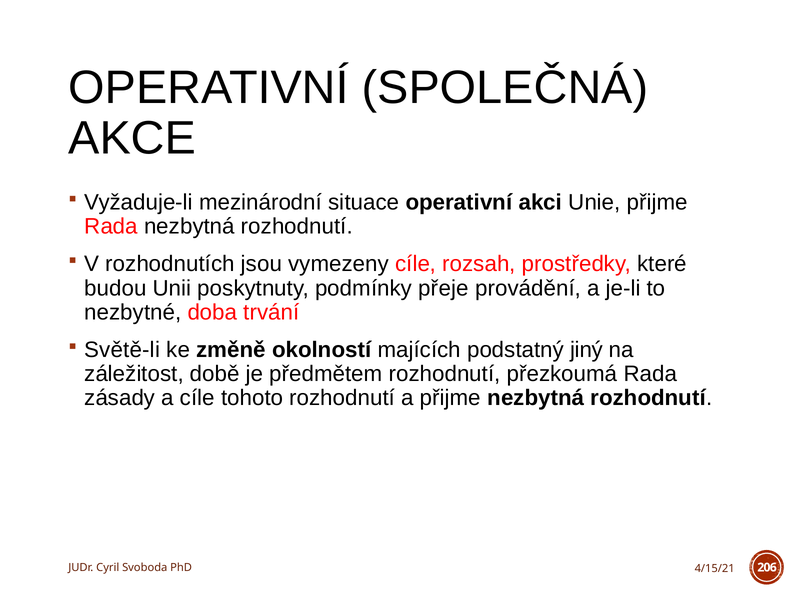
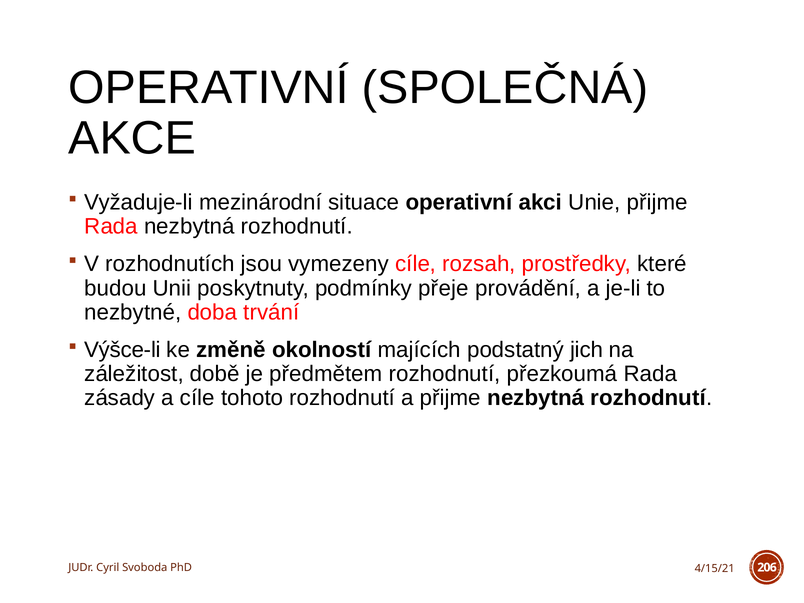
Světě-li: Světě-li -> Výšce-li (122, 350)
jiný: jiný -> jich (587, 350)
